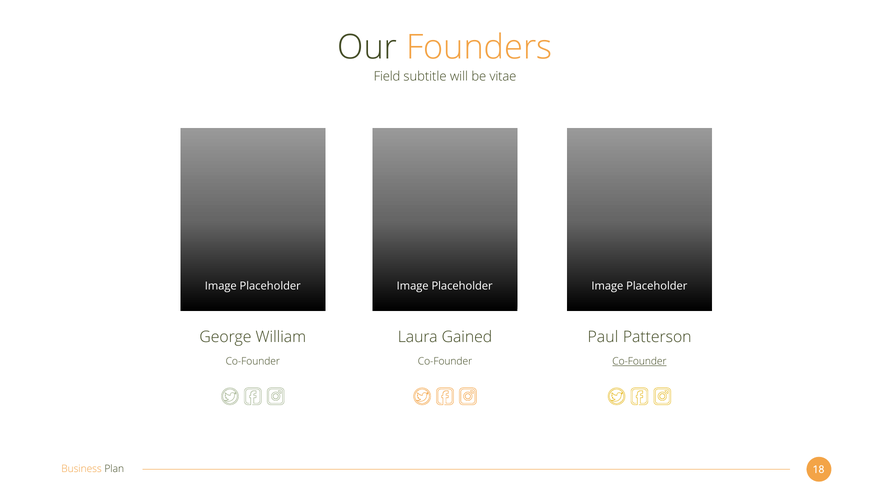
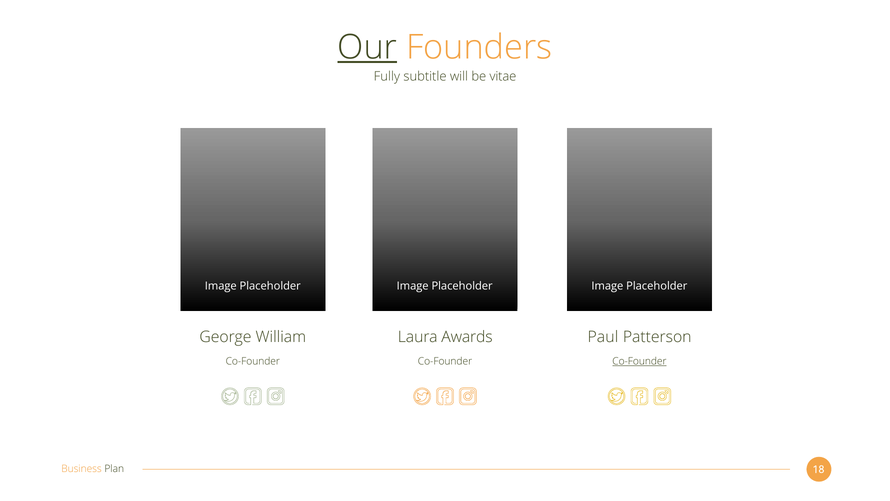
Our underline: none -> present (367, 47)
Field: Field -> Fully (387, 76)
Gained: Gained -> Awards (467, 337)
